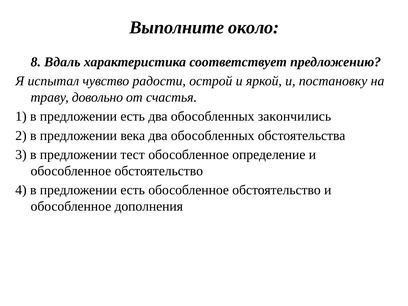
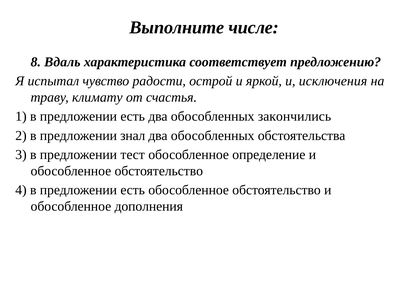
около: около -> числе (254, 28)
постановку: постановку -> исключения (333, 81)
довольно: довольно -> климату (97, 97)
века: века -> знал (133, 136)
